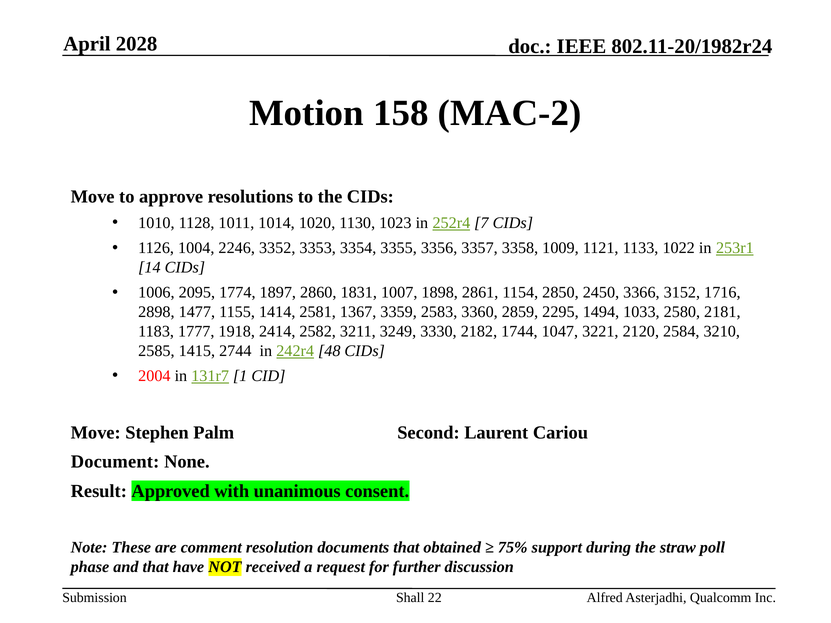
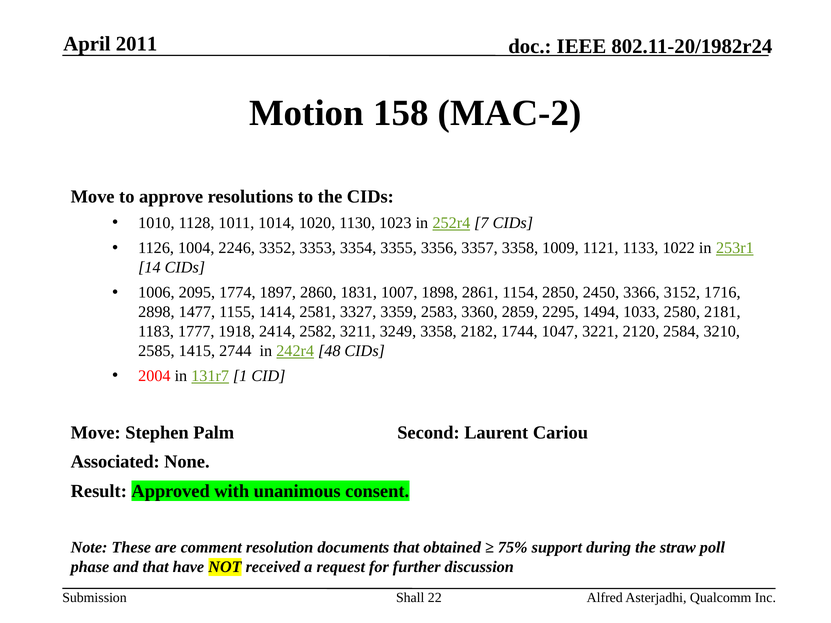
2028: 2028 -> 2011 (137, 44)
1367: 1367 -> 3327 (358, 312)
3249 3330: 3330 -> 3358 (438, 331)
Document: Document -> Associated (115, 462)
